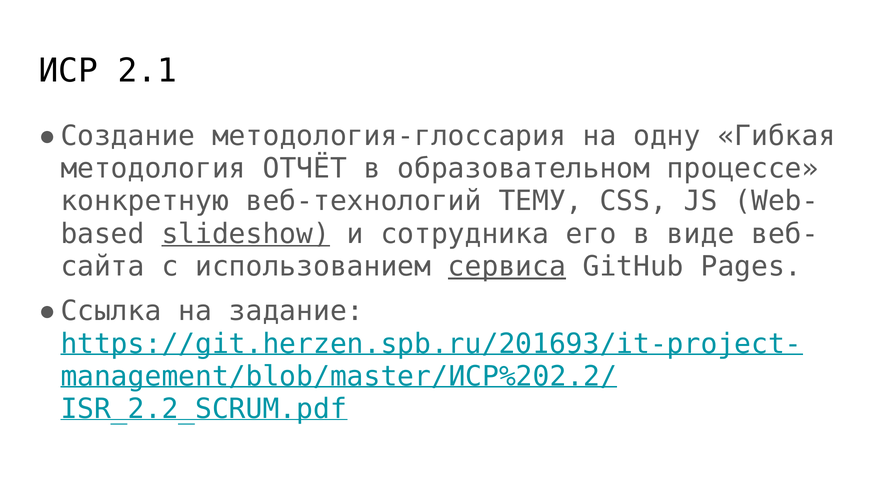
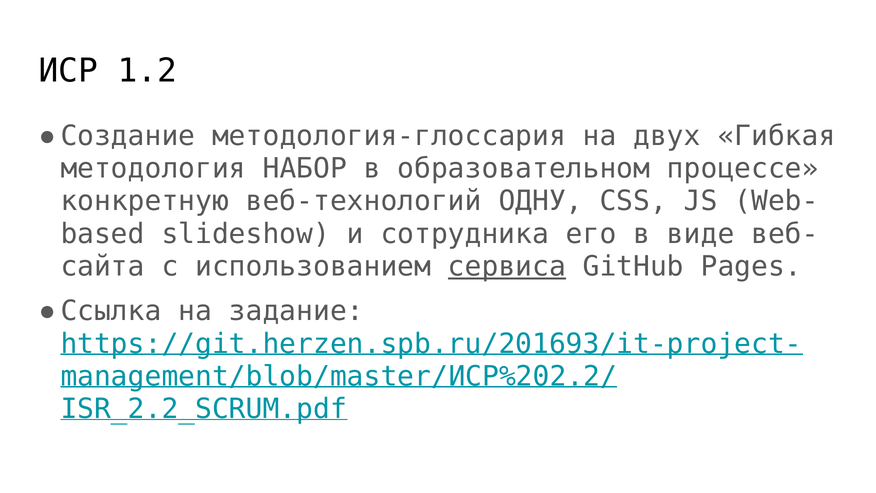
2.1: 2.1 -> 1.2 (147, 71)
одну: одну -> двух (667, 136)
ОТЧЁТ: ОТЧЁТ -> НАБОР (305, 169)
ТЕМУ: ТЕМУ -> ОДНУ (541, 201)
slideshow underline: present -> none (246, 234)
